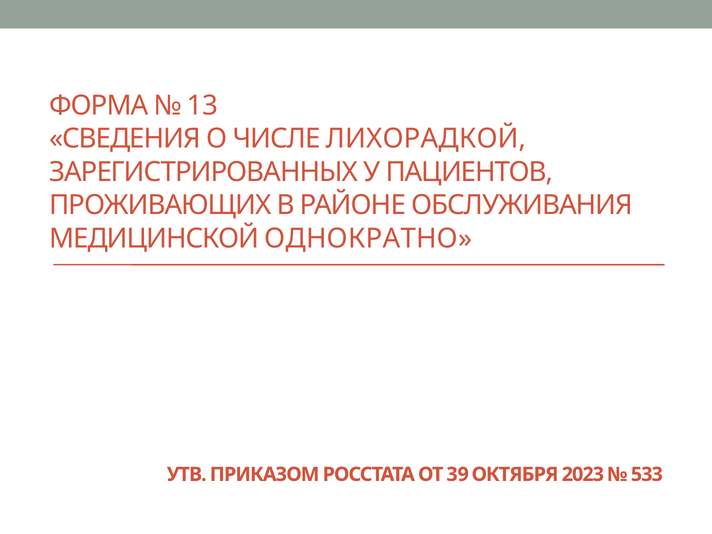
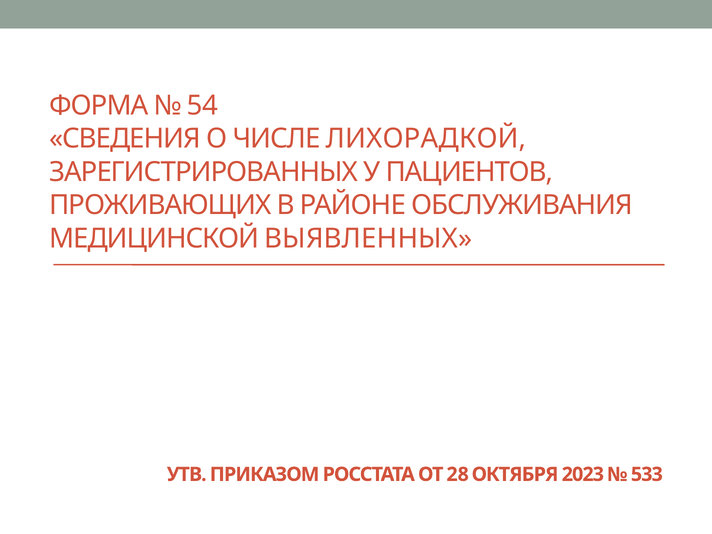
13: 13 -> 54 (202, 106)
ОДНОКРАТНО: ОДНОКРАТНО -> ВЫЯВЛЕННЫХ (368, 239)
39: 39 -> 28 (458, 474)
